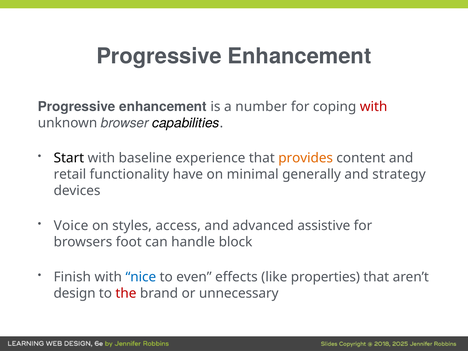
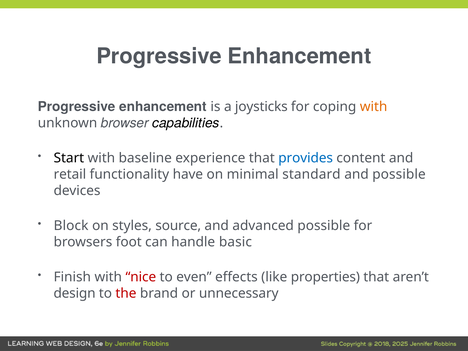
number: number -> joysticks (261, 107)
with colour: red -> orange (374, 107)
provides colour: orange -> blue (306, 158)
generally: generally -> standard (311, 174)
and strategy: strategy -> possible (399, 174)
Voice: Voice -> Block (71, 226)
access: access -> source (178, 226)
advanced assistive: assistive -> possible (324, 226)
block: block -> basic (235, 242)
nice colour: blue -> red (141, 277)
